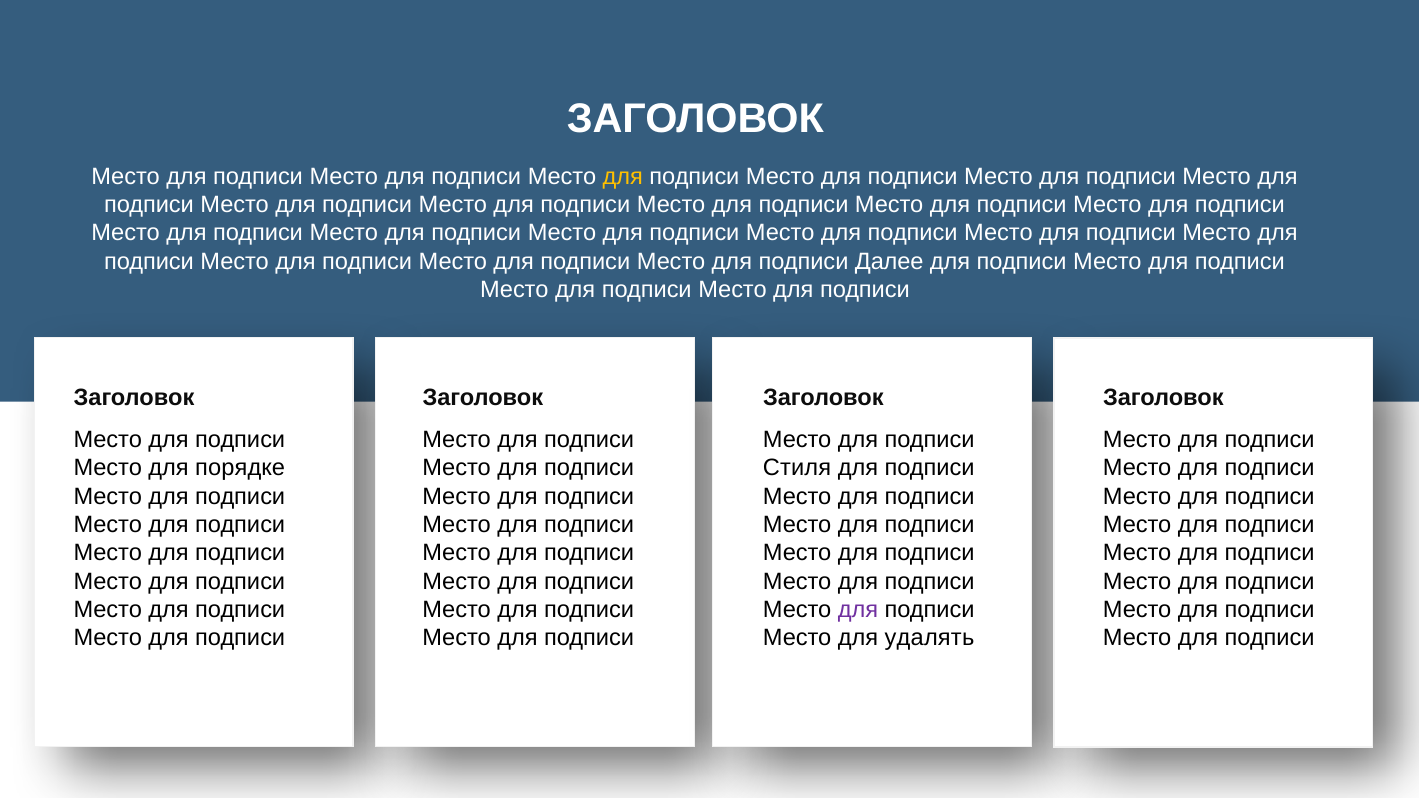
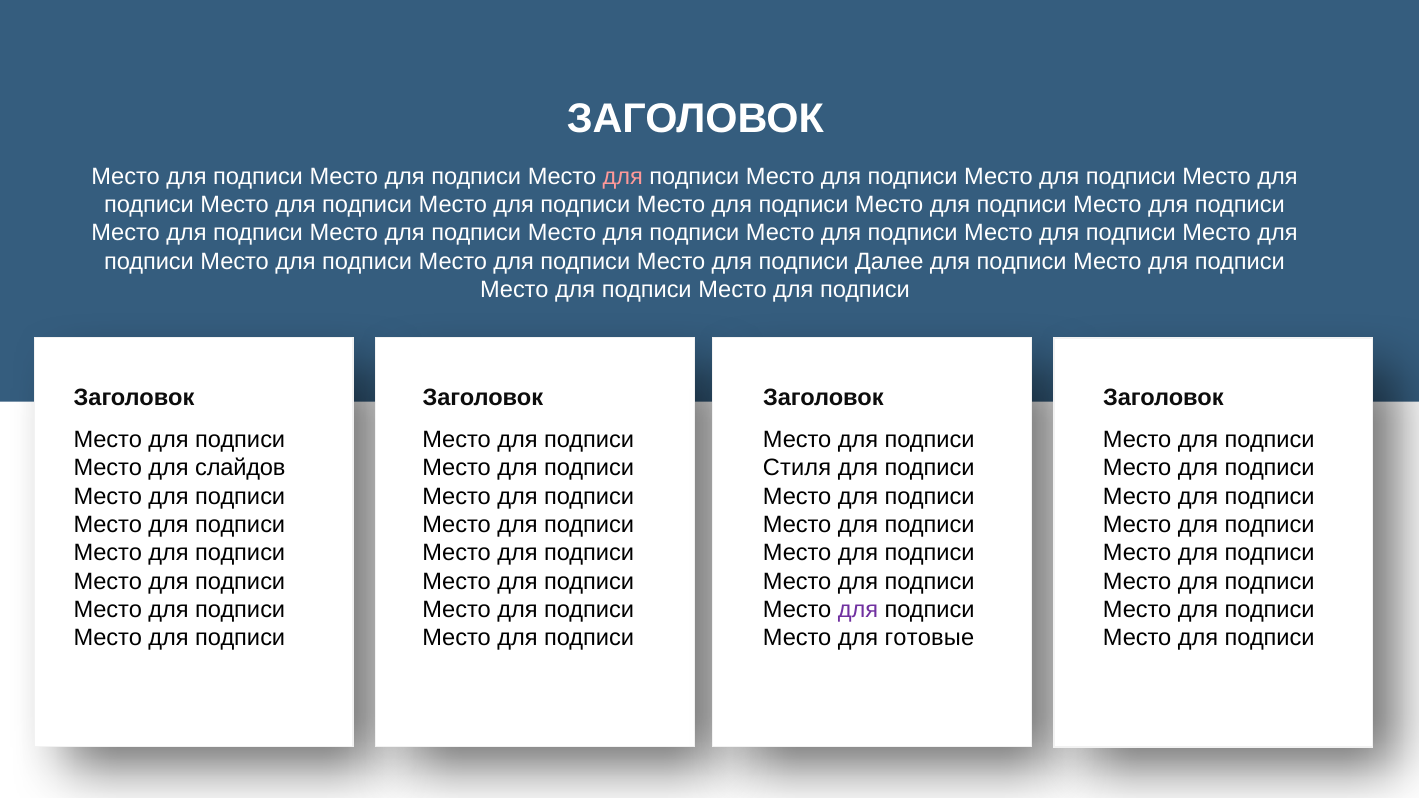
для colour: yellow -> pink (623, 176)
порядке: порядке -> слайдов (240, 468)
удалять: удалять -> готовые (929, 638)
